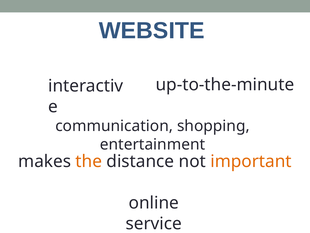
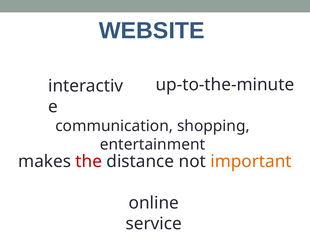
the colour: orange -> red (89, 161)
